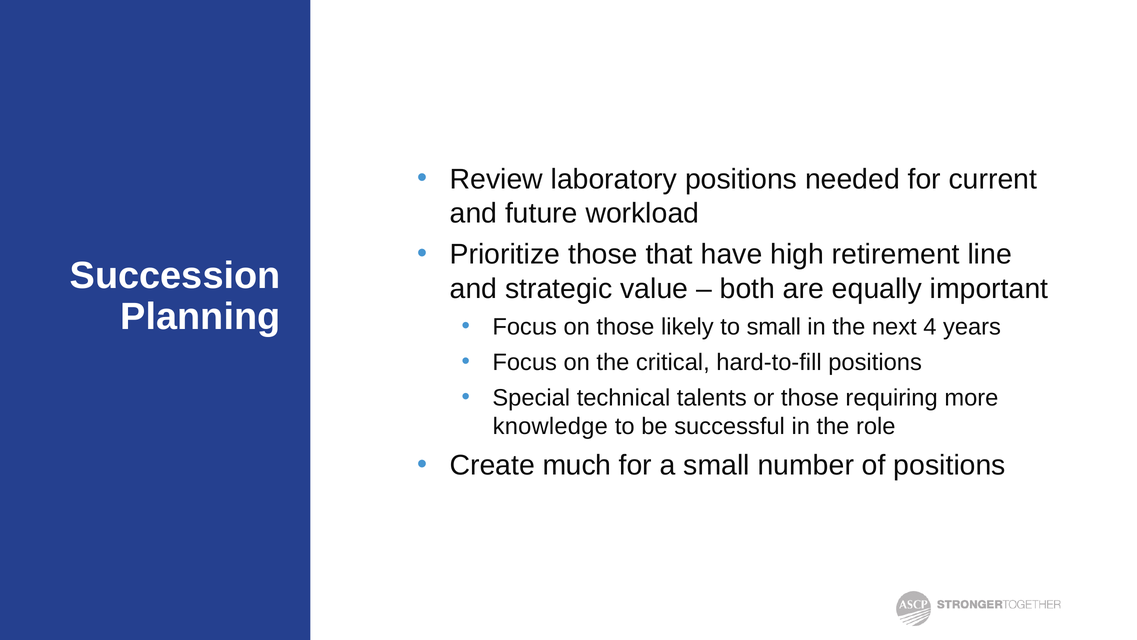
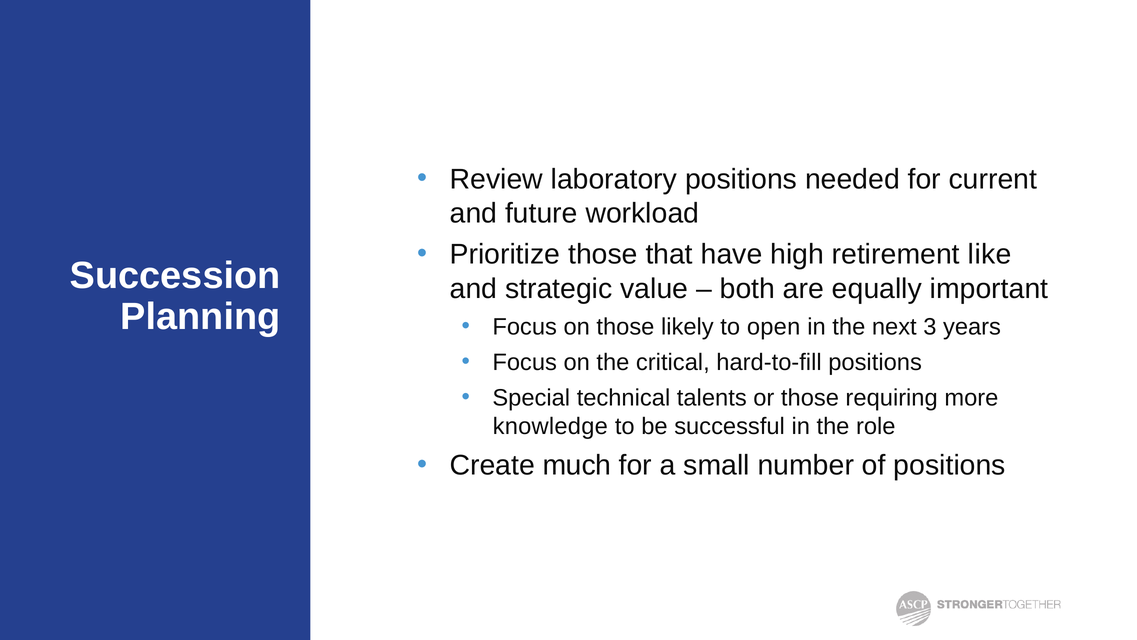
line: line -> like (990, 254)
to small: small -> open (774, 327)
4: 4 -> 3 (930, 327)
